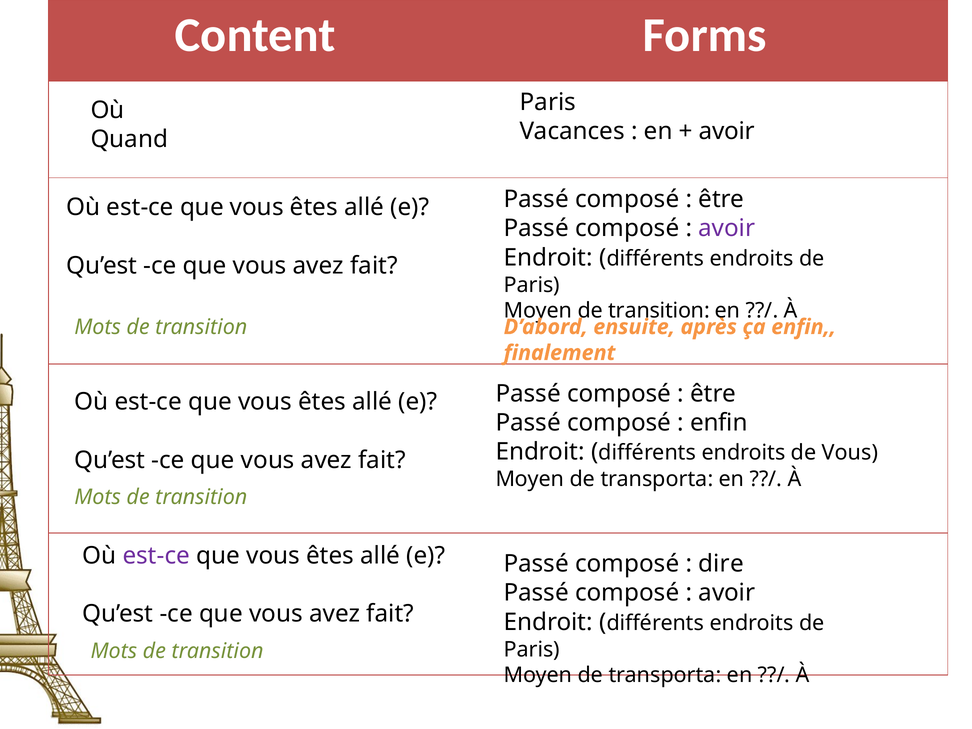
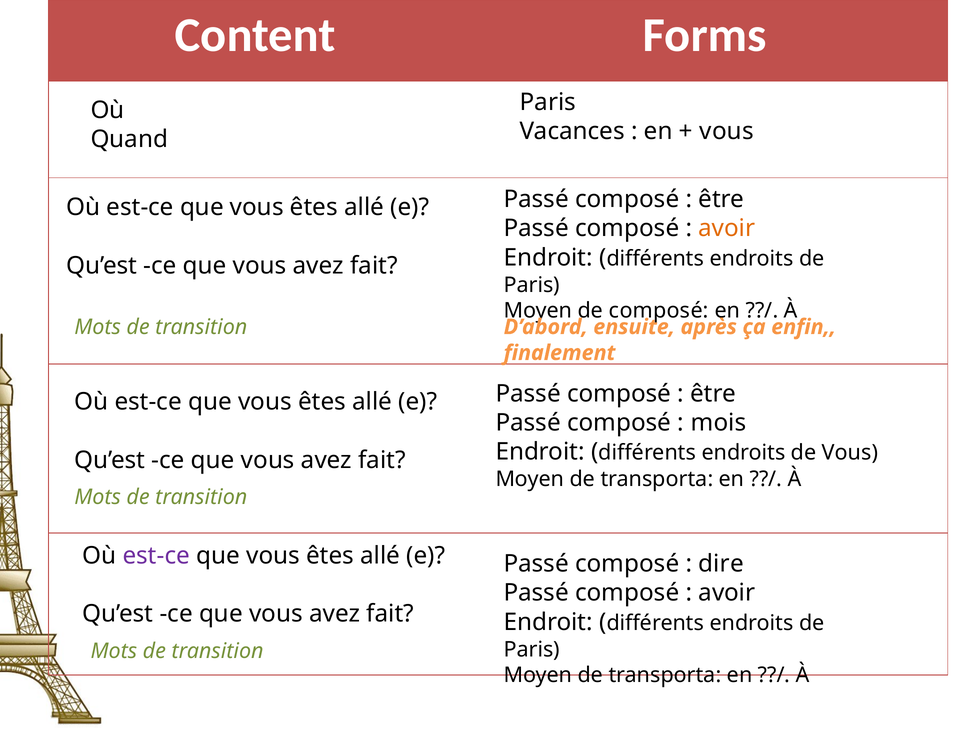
avoir: avoir -> vous (727, 131)
avoir colour: purple -> orange (727, 228)
Moyen de transition: transition -> composé (659, 311)
enfin: enfin -> mois (719, 423)
